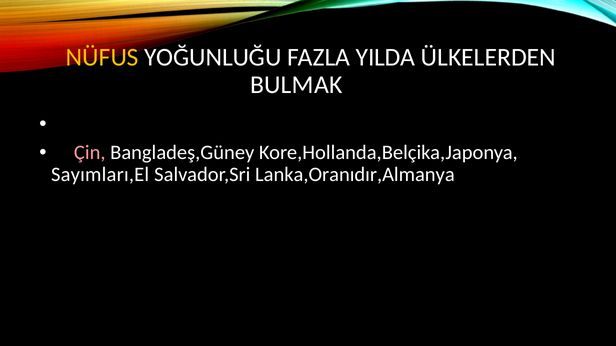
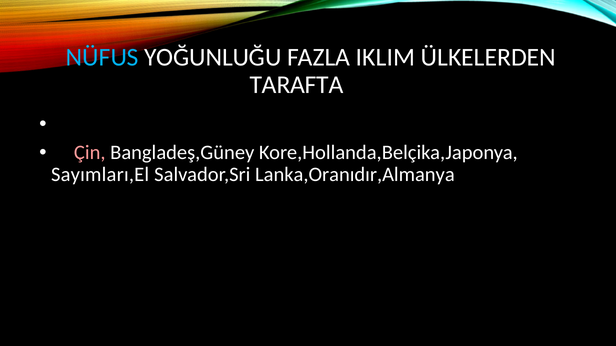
NÜFUS colour: yellow -> light blue (102, 57)
YILDA: YILDA -> IKLIM (385, 57)
BULMAK: BULMAK -> TARAFTA (297, 85)
